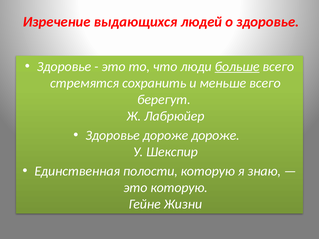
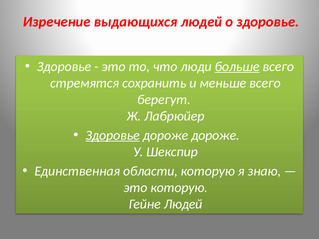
Здоровье underline: none -> present (113, 135)
полости: полости -> области (150, 171)
Гейне Жизни: Жизни -> Людей (183, 204)
